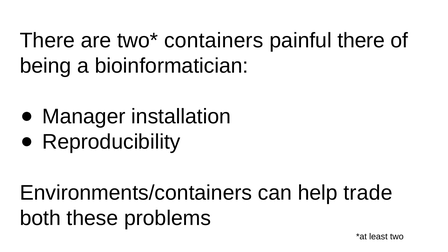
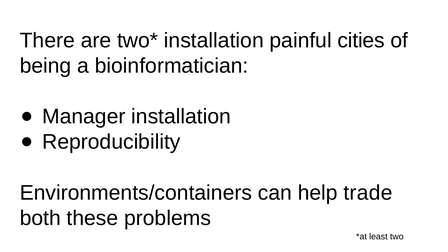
containers: containers -> installation (214, 40)
painful there: there -> cities (361, 40)
